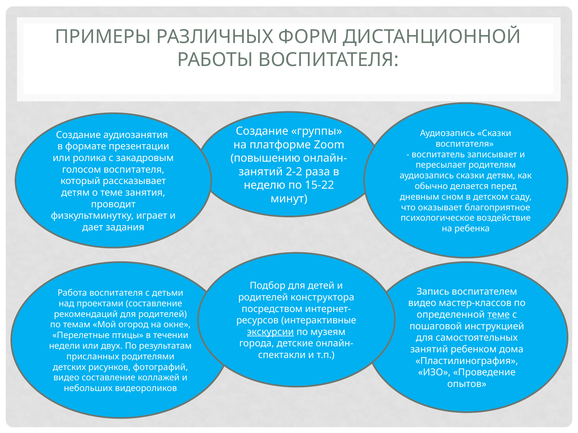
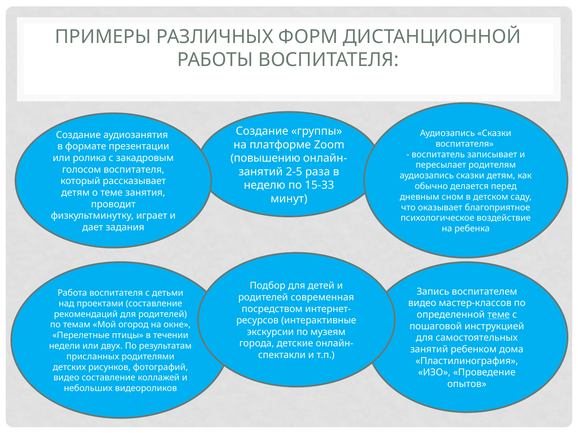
2-2: 2-2 -> 2-5 (294, 172)
15-22: 15-22 -> 15-33 (319, 185)
конструктора: конструктора -> современная (322, 298)
экскурсии underline: present -> none (270, 332)
